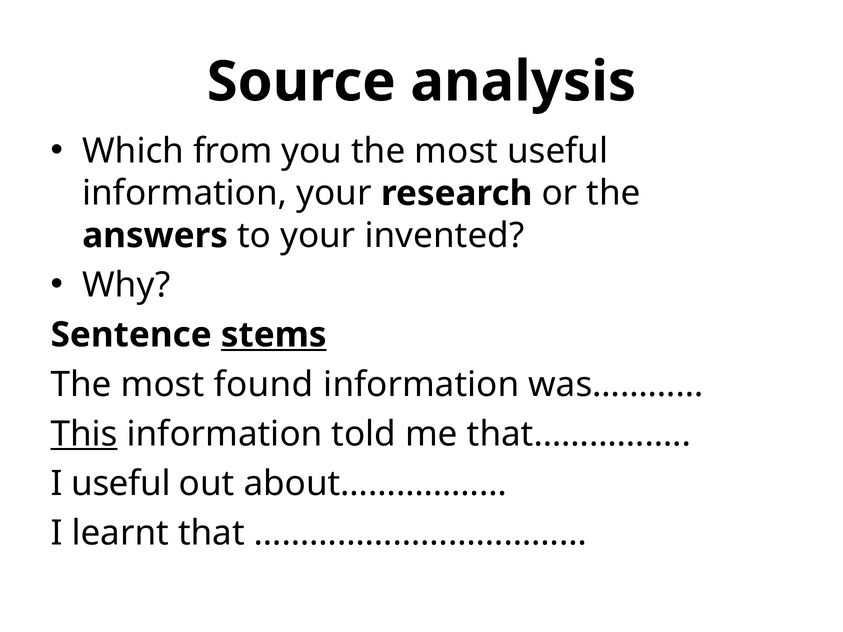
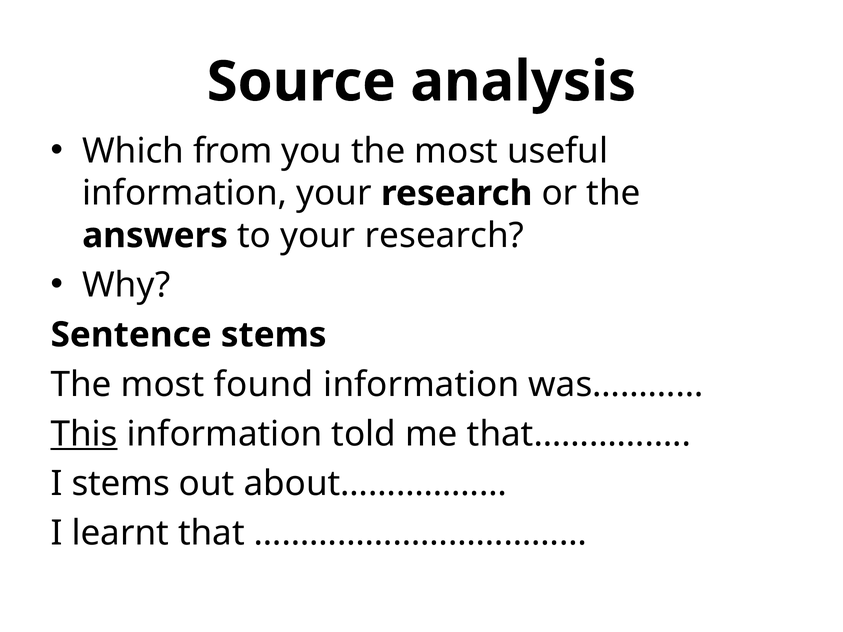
to your invented: invented -> research (444, 236)
stems underline: present -> none (274, 335)
I useful: useful -> stems (121, 484)
